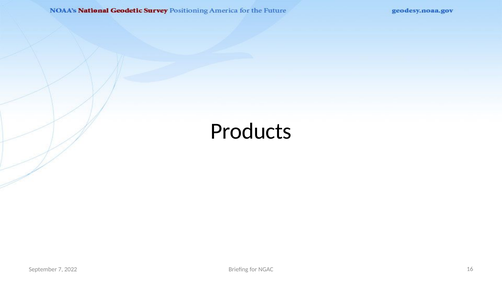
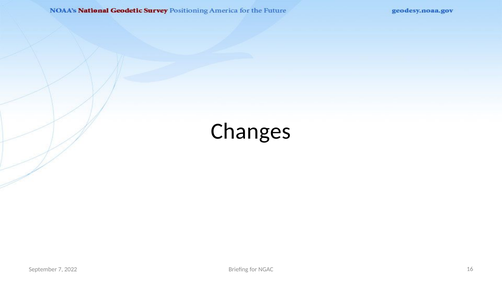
Products: Products -> Changes (251, 132)
